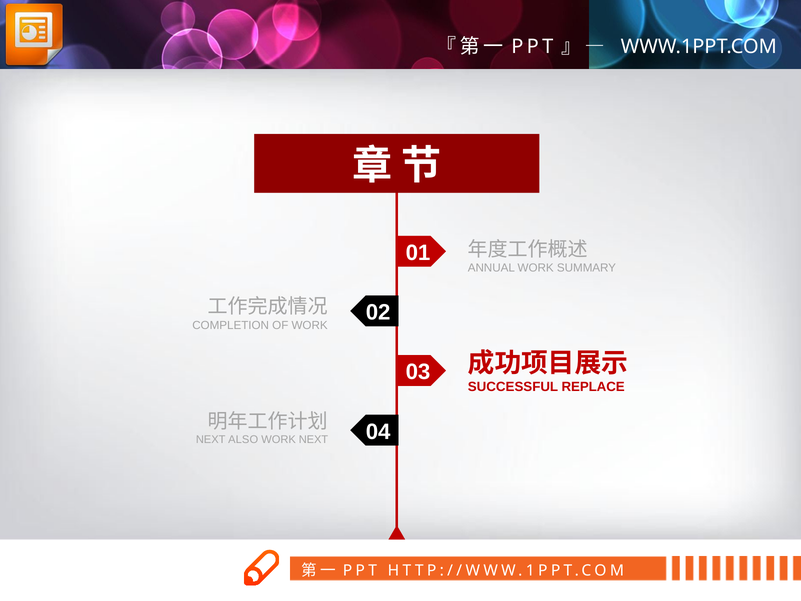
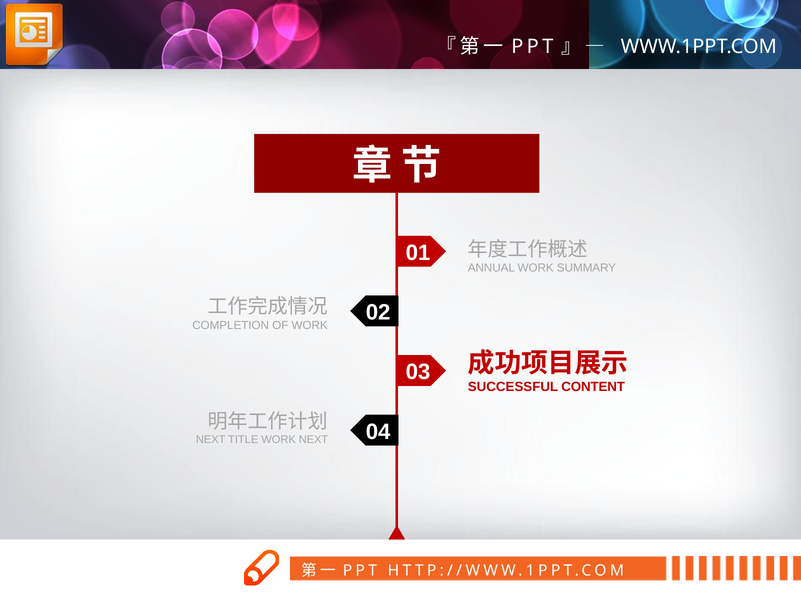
REPLACE: REPLACE -> CONTENT (593, 386)
ALSO: ALSO -> TITLE (243, 440)
